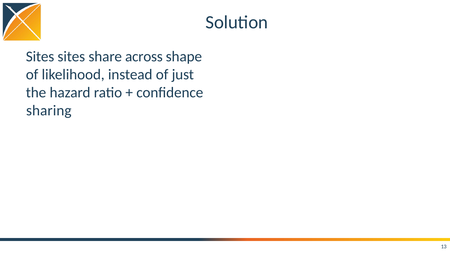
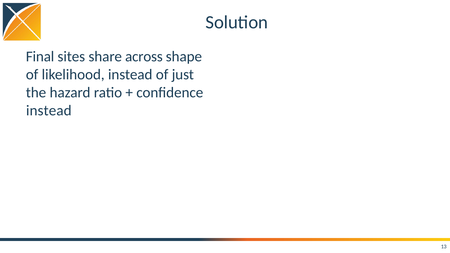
Sites: Sites -> Final (40, 57)
sharing: sharing -> instead (49, 111)
